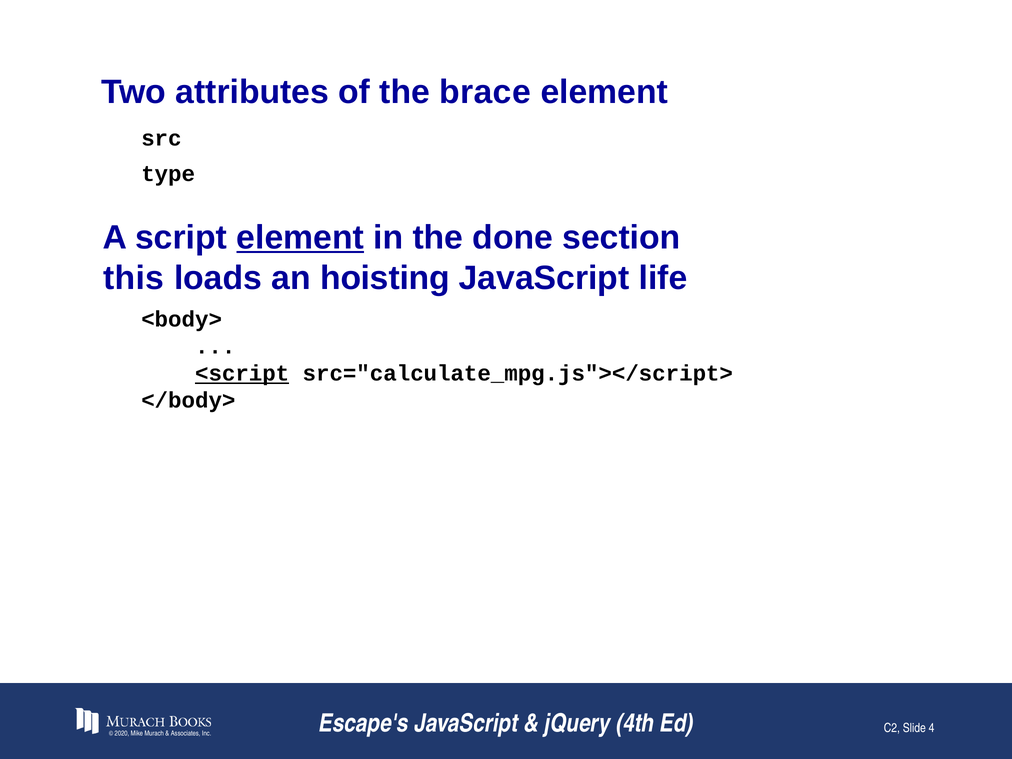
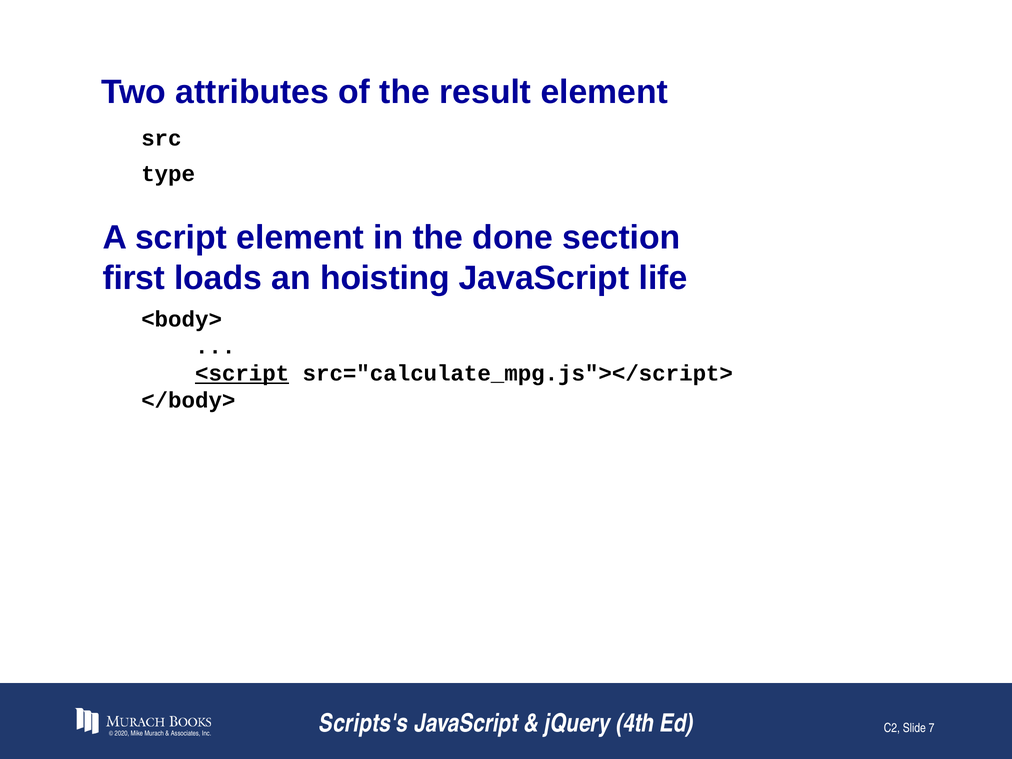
brace: brace -> result (485, 92)
element underline: present -> none (300, 238)
this: this -> first (134, 278)
Escape's: Escape's -> Scripts's (363, 724)
4: 4 -> 7 (932, 728)
